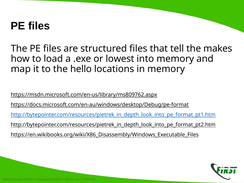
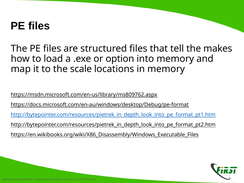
lowest: lowest -> option (120, 59)
hello: hello -> scale (81, 69)
